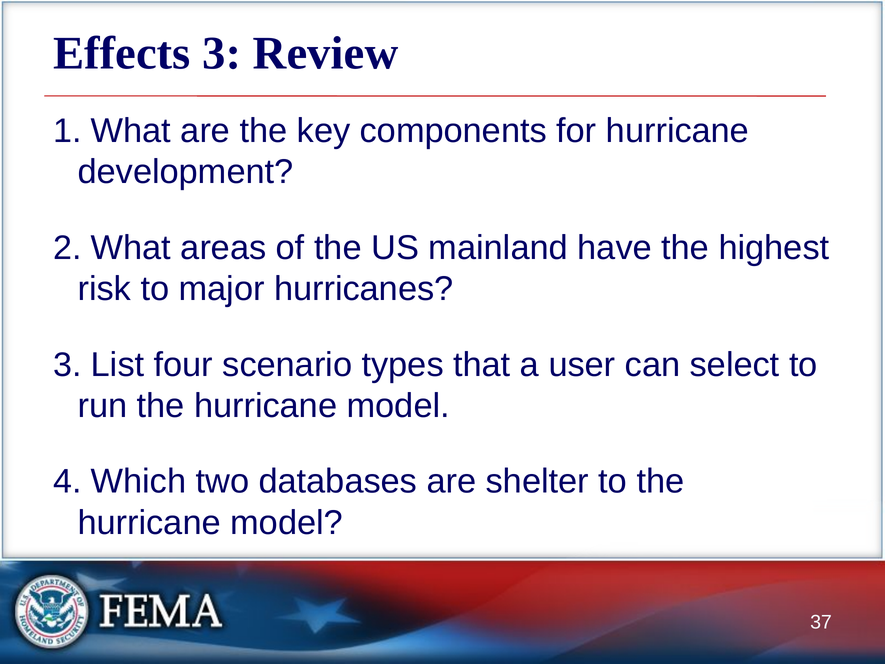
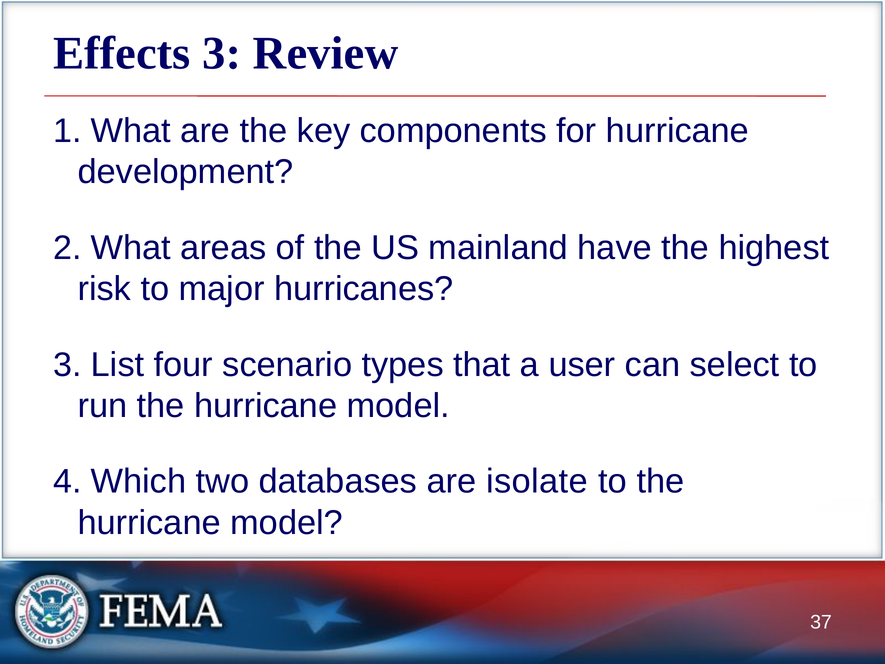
shelter: shelter -> isolate (537, 481)
